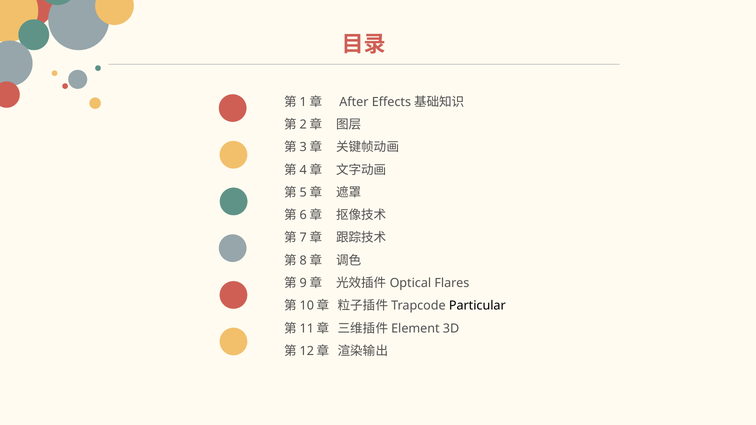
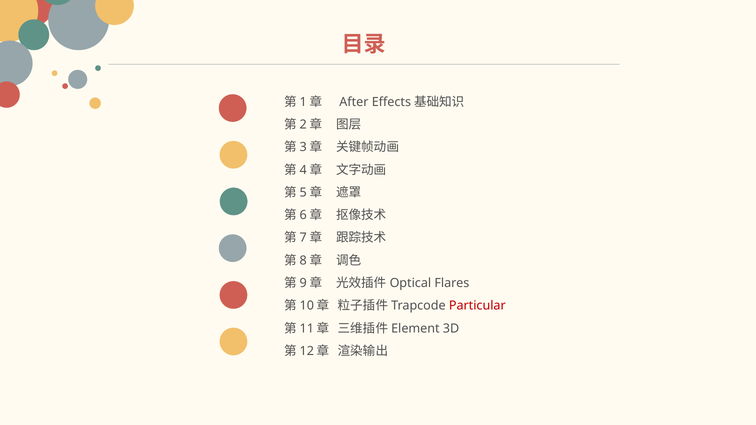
Particular colour: black -> red (477, 306)
